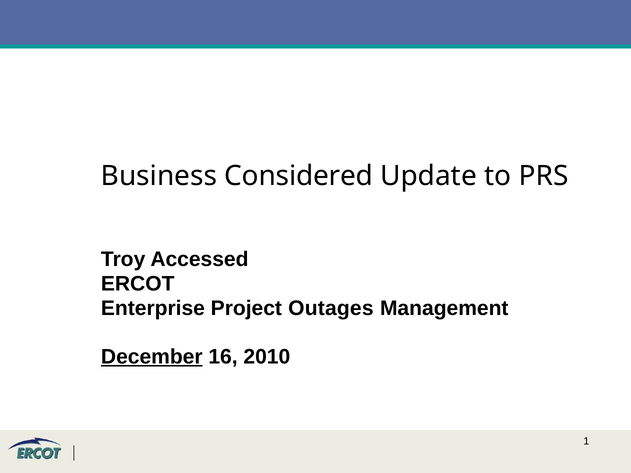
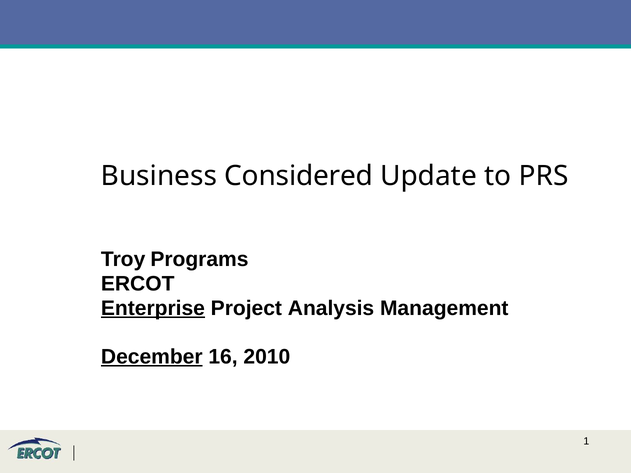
Accessed: Accessed -> Programs (199, 259)
Enterprise underline: none -> present (153, 308)
Outages: Outages -> Analysis (331, 308)
